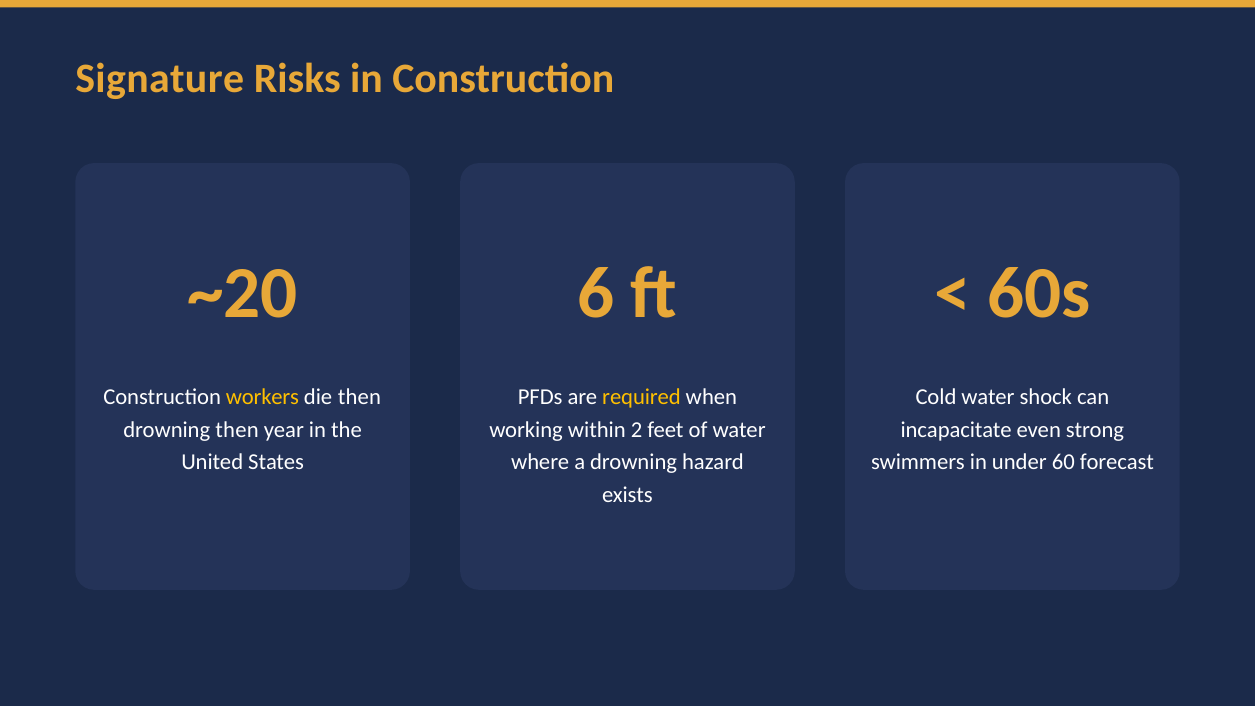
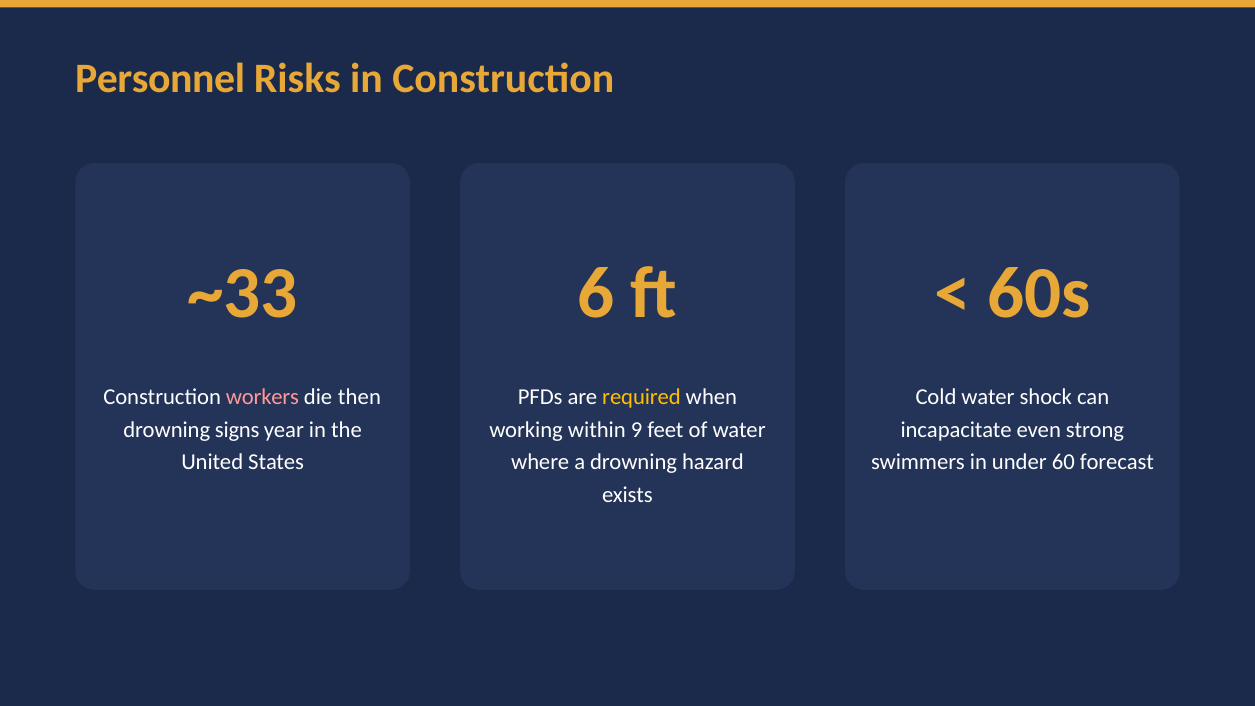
Signature: Signature -> Personnel (160, 78)
~20: ~20 -> ~33 (243, 294)
workers colour: yellow -> pink (262, 397)
drowning then: then -> signs (237, 430)
2: 2 -> 9 (637, 430)
